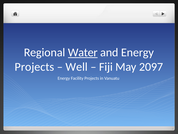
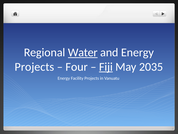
Well: Well -> Four (77, 67)
Fiji underline: none -> present (106, 67)
2097: 2097 -> 2035 (151, 67)
